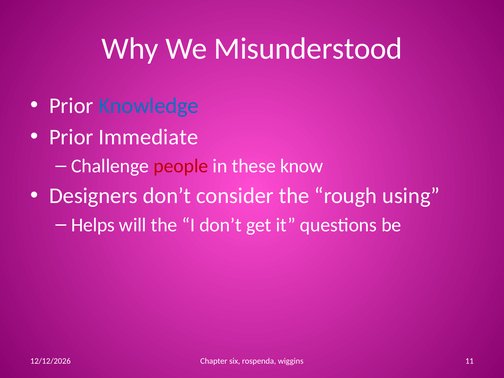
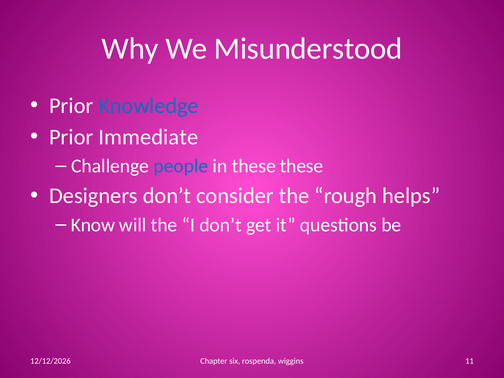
people colour: red -> blue (181, 166)
these know: know -> these (302, 166)
using: using -> helps (411, 196)
Helps: Helps -> Know (93, 225)
